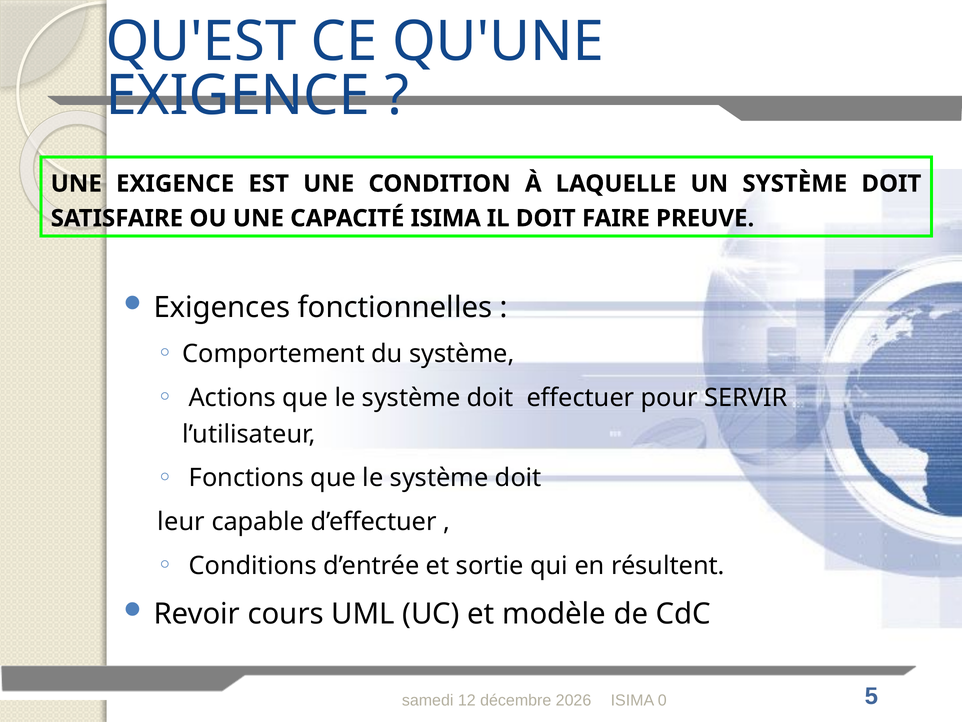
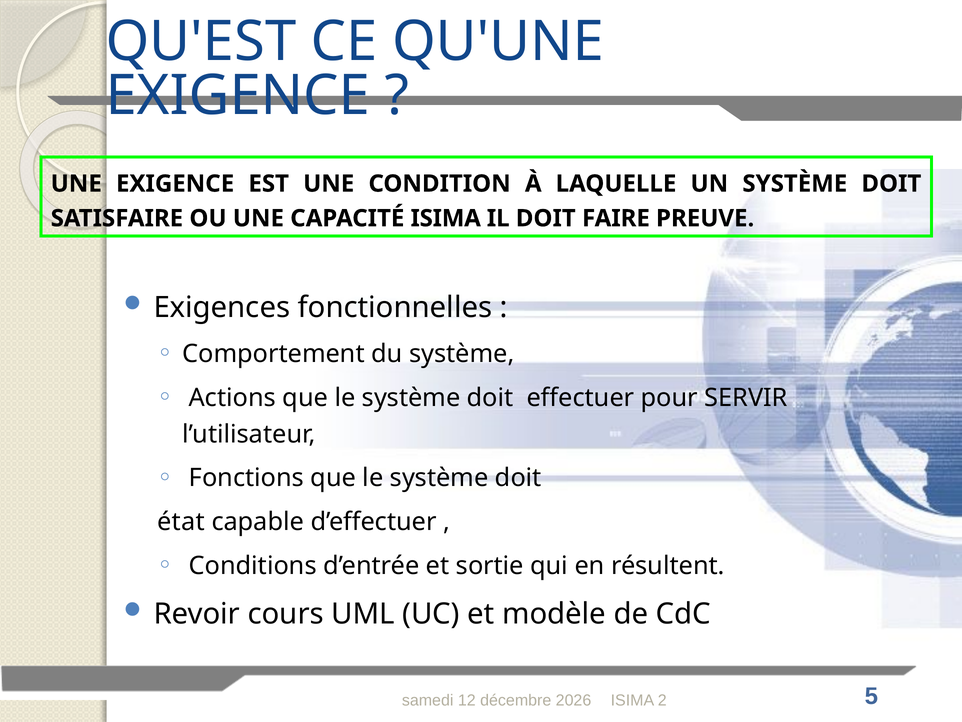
leur: leur -> état (181, 522)
0: 0 -> 2 (662, 700)
